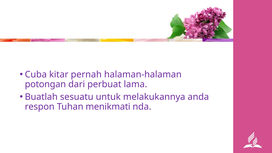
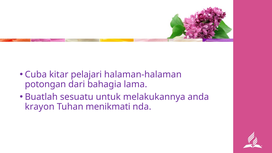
pernah: pernah -> pelajari (86, 74)
perbuat: perbuat -> bahagia (104, 84)
respon: respon -> krayon (40, 107)
